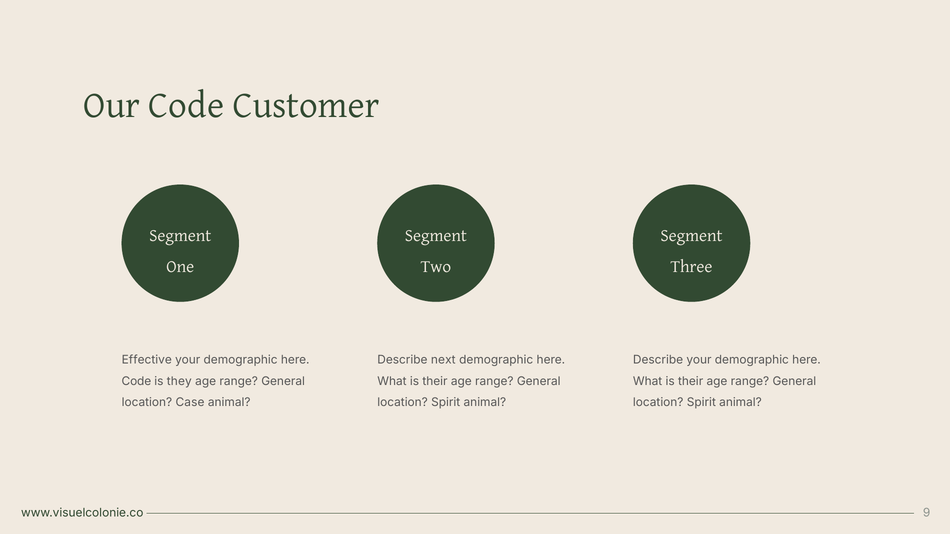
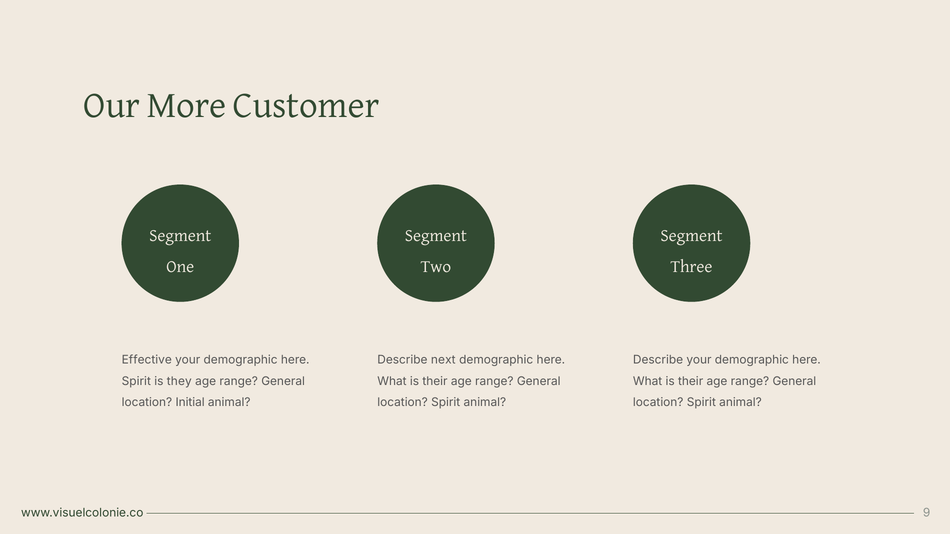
Our Code: Code -> More (187, 105)
Code: Code -> Spirit (136, 381)
Case: Case -> Initial (190, 403)
